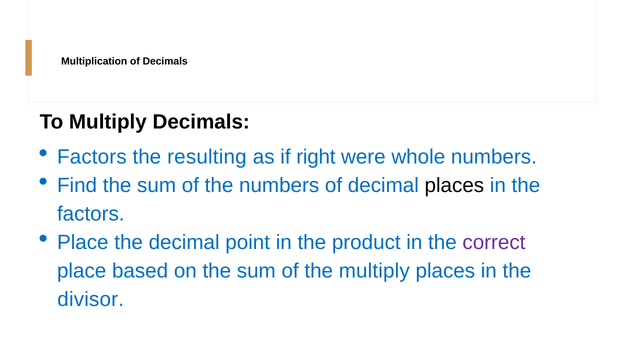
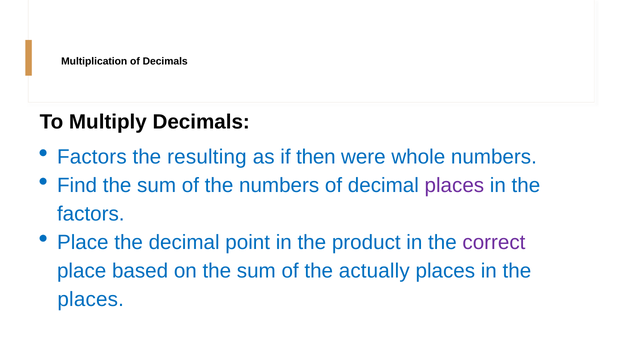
right: right -> then (316, 157)
places colour: black -> purple (454, 185)
the multiply: multiply -> actually (374, 270)
divisor: divisor -> places (91, 299)
